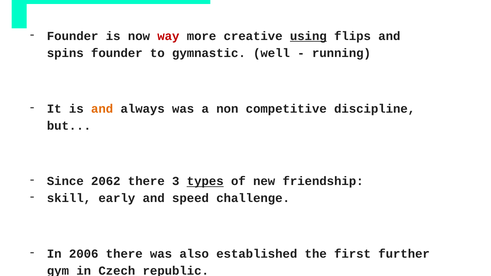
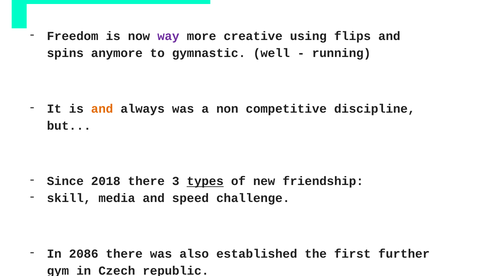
Founder: Founder -> Freedom (73, 36)
way colour: red -> purple (168, 36)
using underline: present -> none (308, 36)
spins founder: founder -> anymore (117, 53)
2062: 2062 -> 2018 (106, 181)
early: early -> media (117, 198)
2006: 2006 -> 2086 (84, 254)
